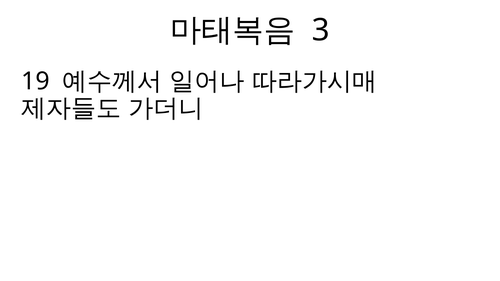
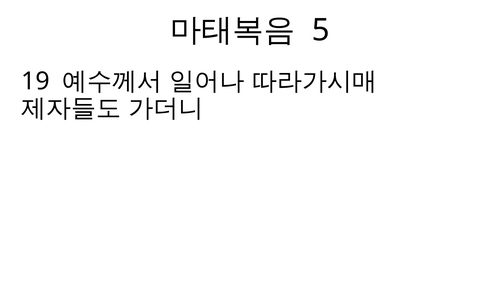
3: 3 -> 5 (321, 30)
